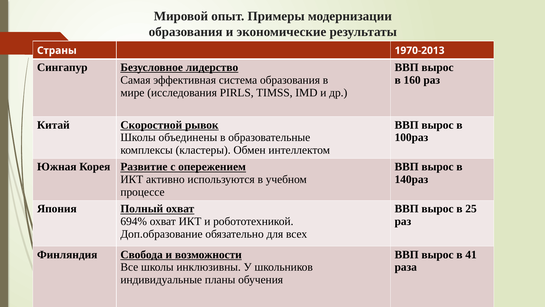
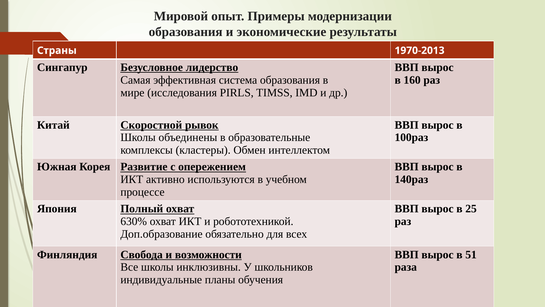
694%: 694% -> 630% (134, 221)
41: 41 -> 51 (471, 254)
